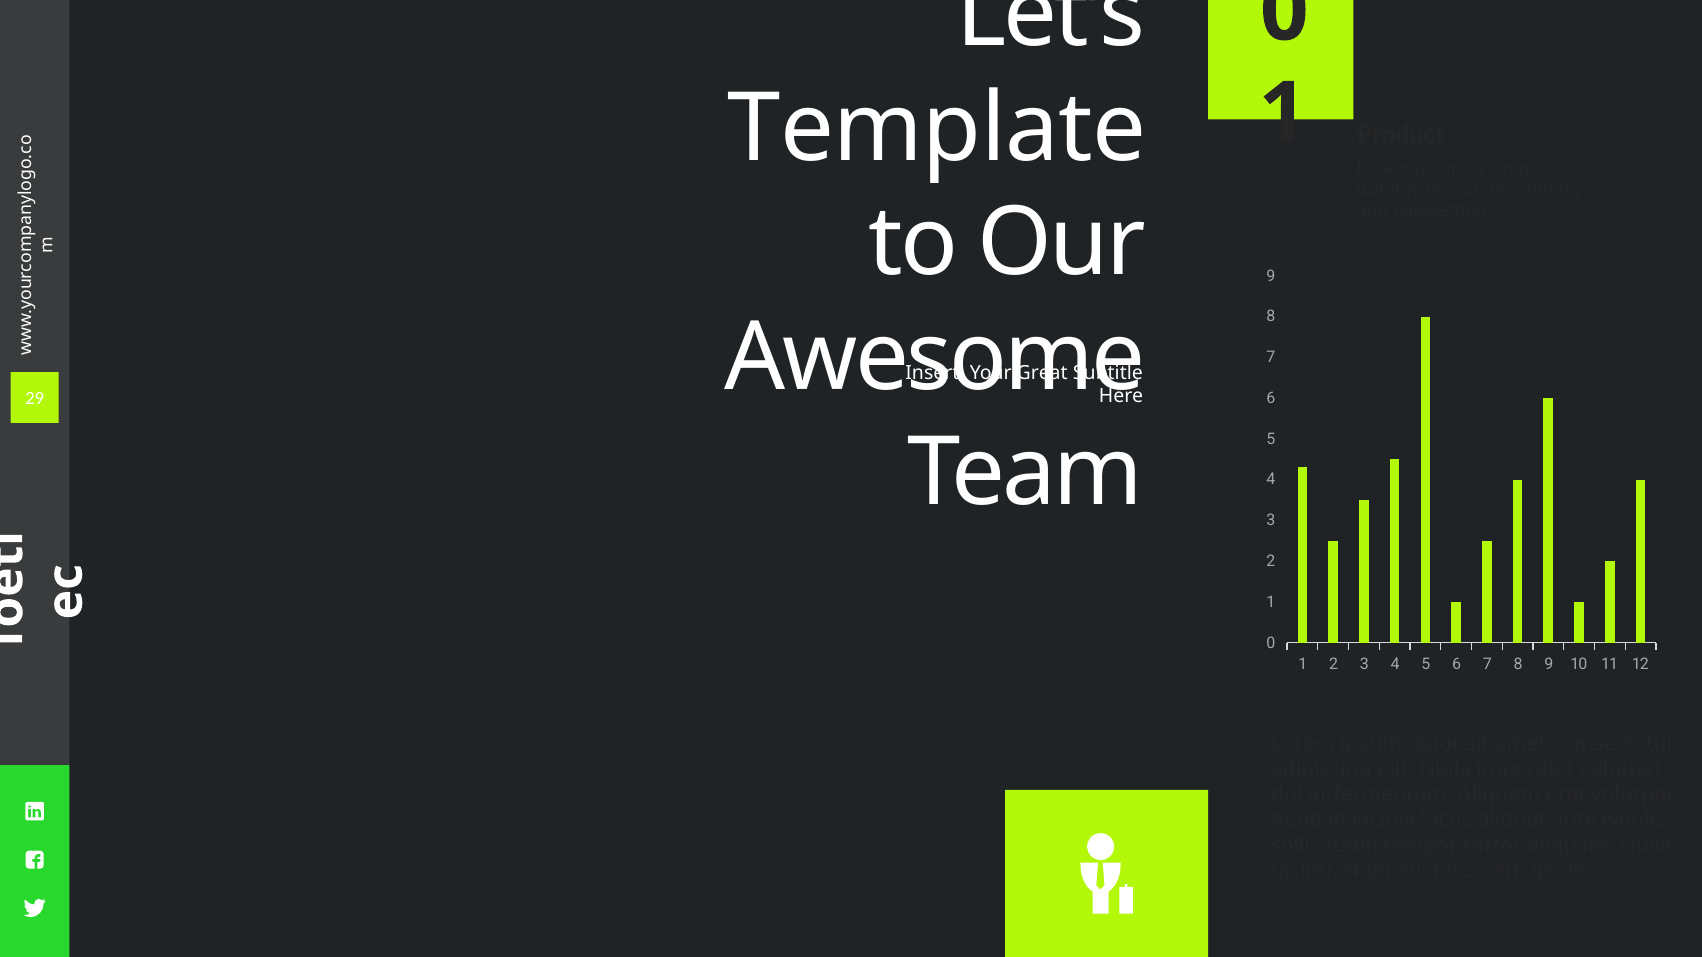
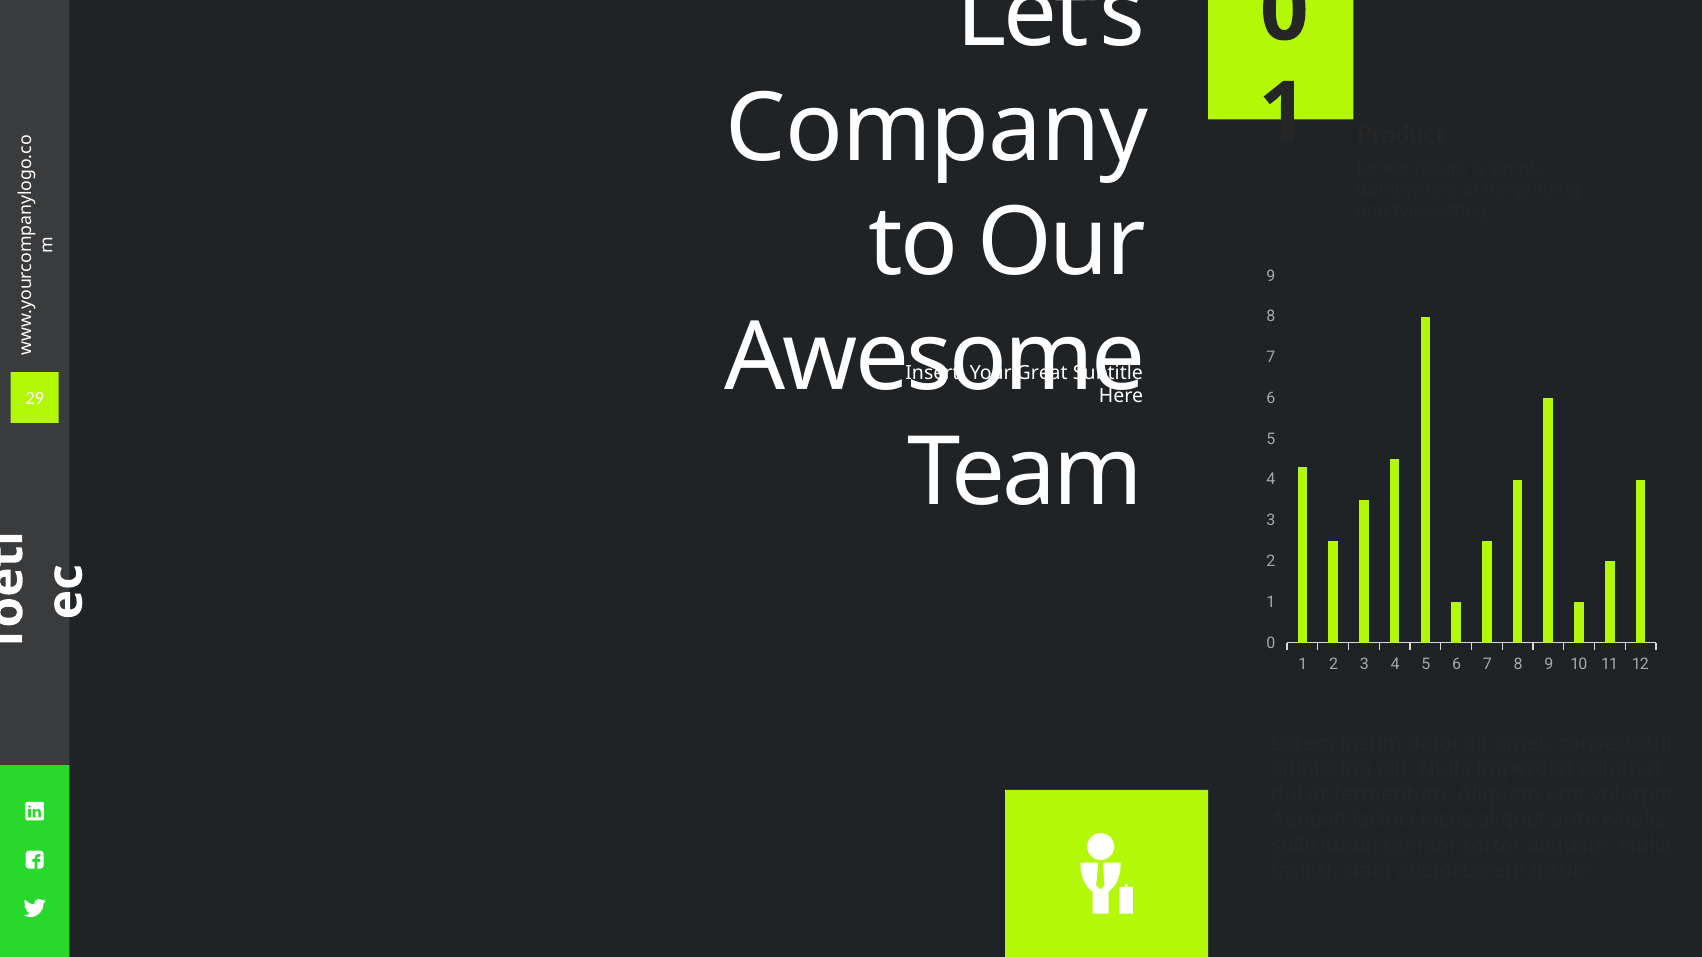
Template: Template -> Company (937, 129)
